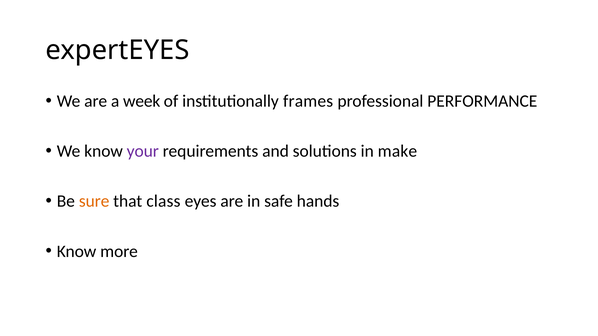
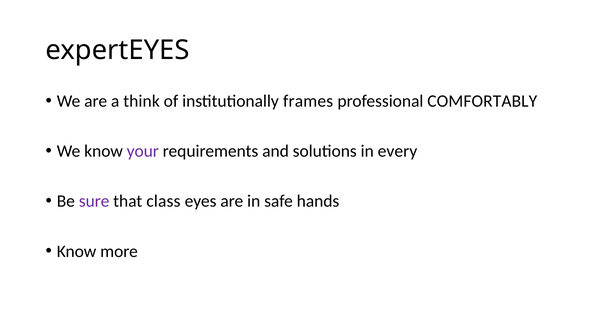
week: week -> think (142, 101)
PERFORMANCE: PERFORMANCE -> COMFORTABLY (482, 101)
make: make -> every (397, 151)
sure colour: orange -> purple (94, 201)
